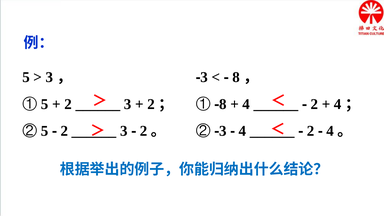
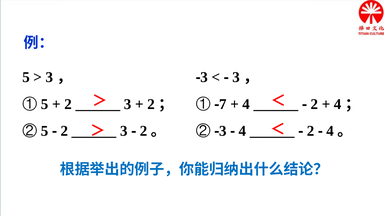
8: 8 -> 3 (236, 77)
8: 8 -> 7 (223, 104)
